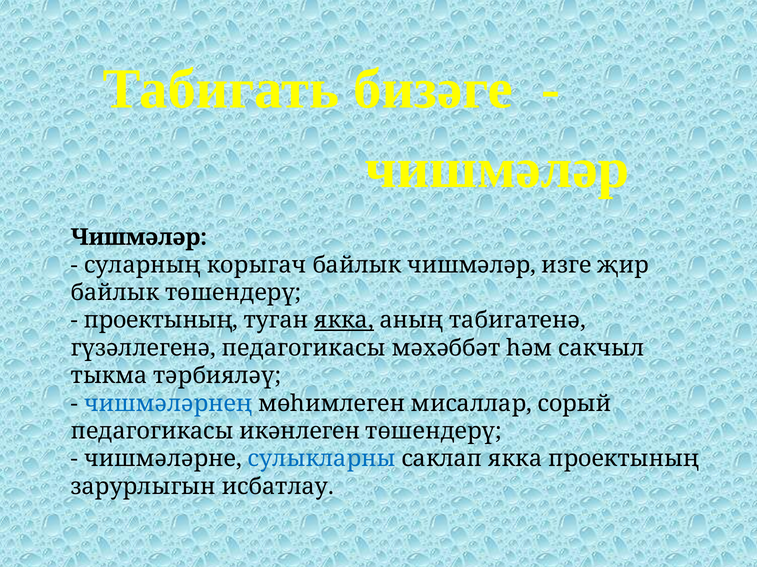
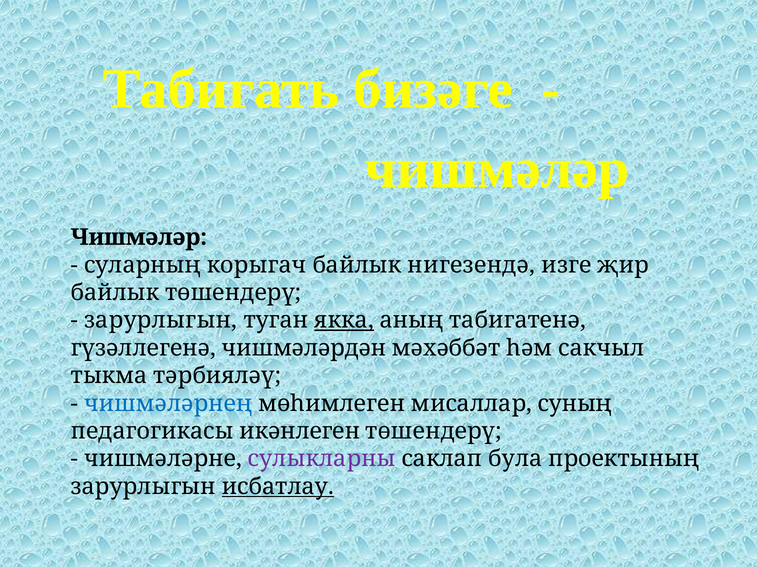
байлык чишмәләр: чишмәләр -> нигезендә (471, 265)
проектының: проектының -> зарурлыгын (161, 321)
гүзәллегенә педагогикасы: педагогикасы -> чишмәләрдән (304, 348)
сорый: сорый -> суның (575, 404)
сулыкларны colour: blue -> purple (322, 459)
саклап якка: якка -> була (515, 459)
исбатлау underline: none -> present (278, 487)
